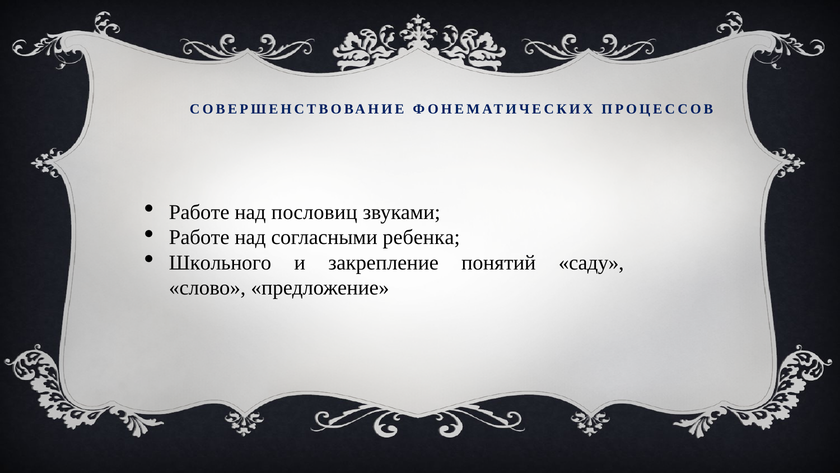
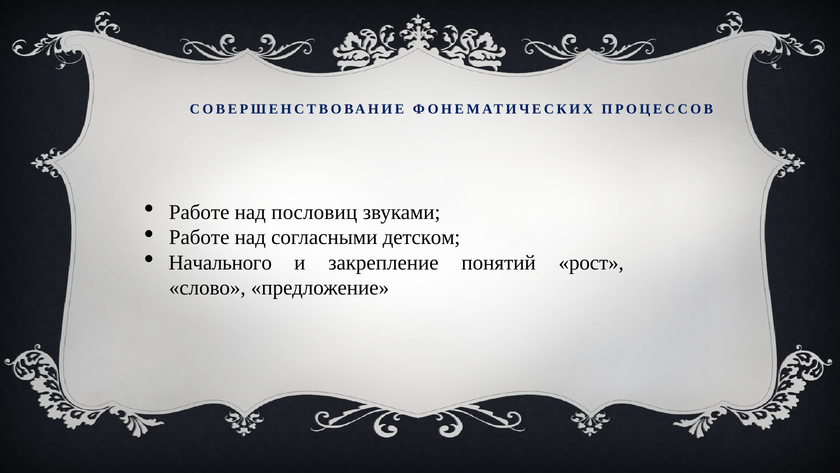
ребенка: ребенка -> детском (421, 237)
Школьного: Школьного -> Начального (220, 262)
саду: саду -> рост (591, 262)
